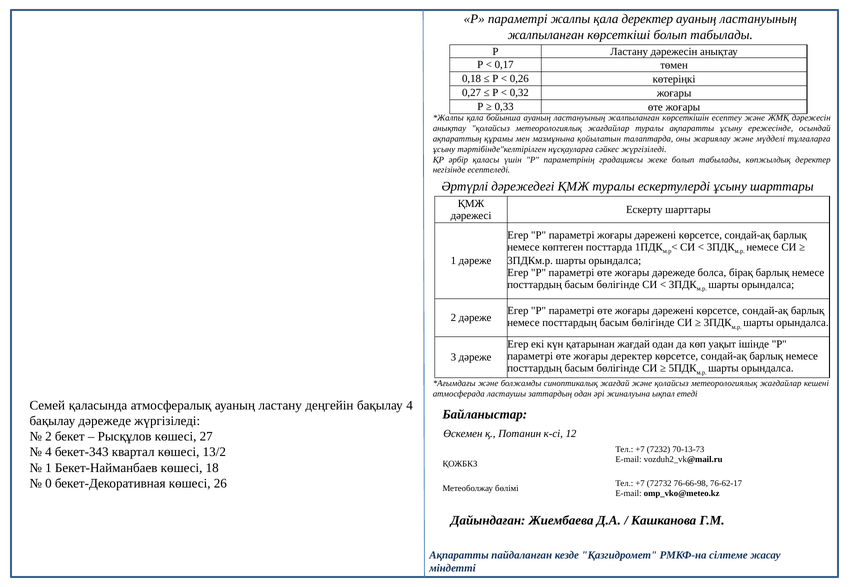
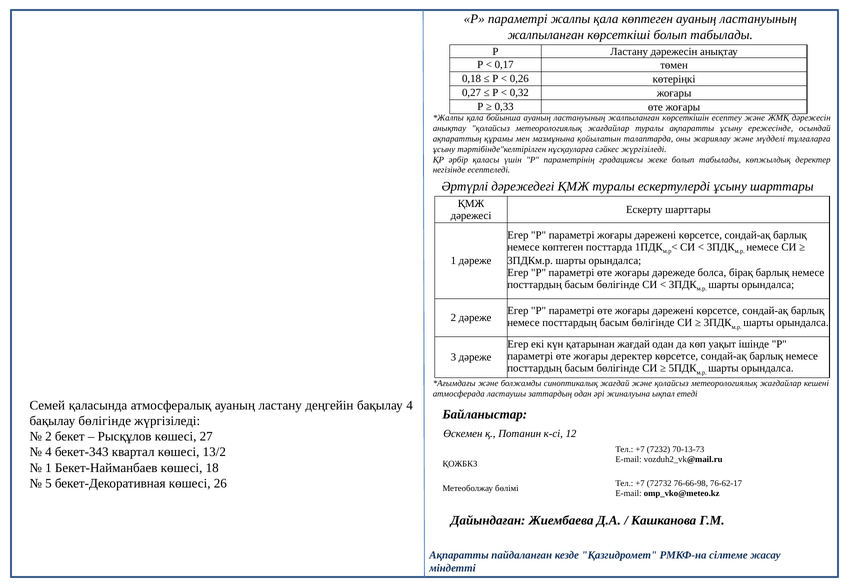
қала деректер: деректер -> көптеген (647, 19)
бақылау дәрежеде: дәрежеде -> бөлігінде (105, 421)
0: 0 -> 5 (48, 484)
